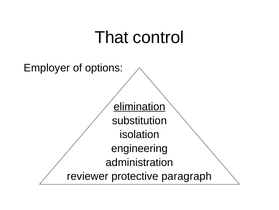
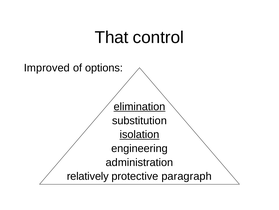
Employer: Employer -> Improved (47, 68)
isolation underline: none -> present (139, 134)
reviewer: reviewer -> relatively (88, 176)
